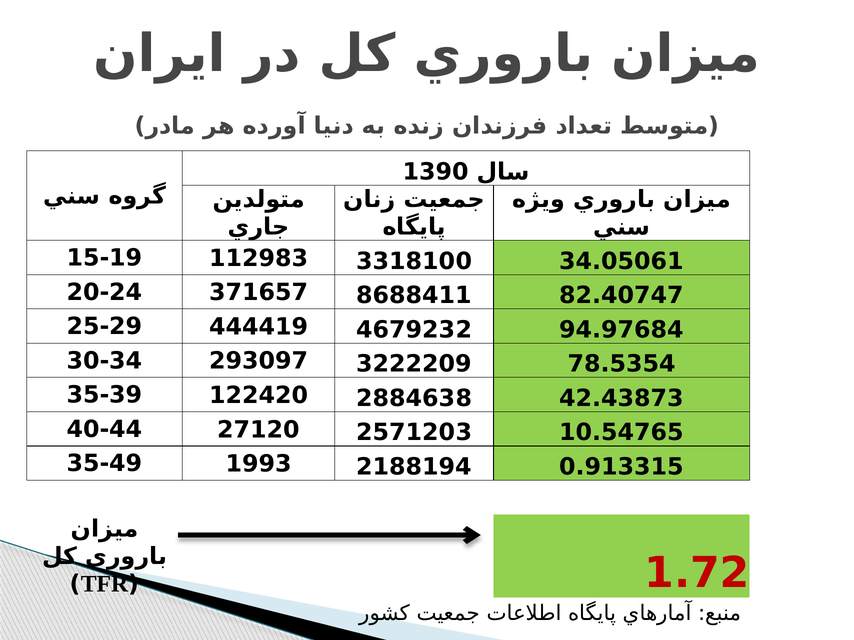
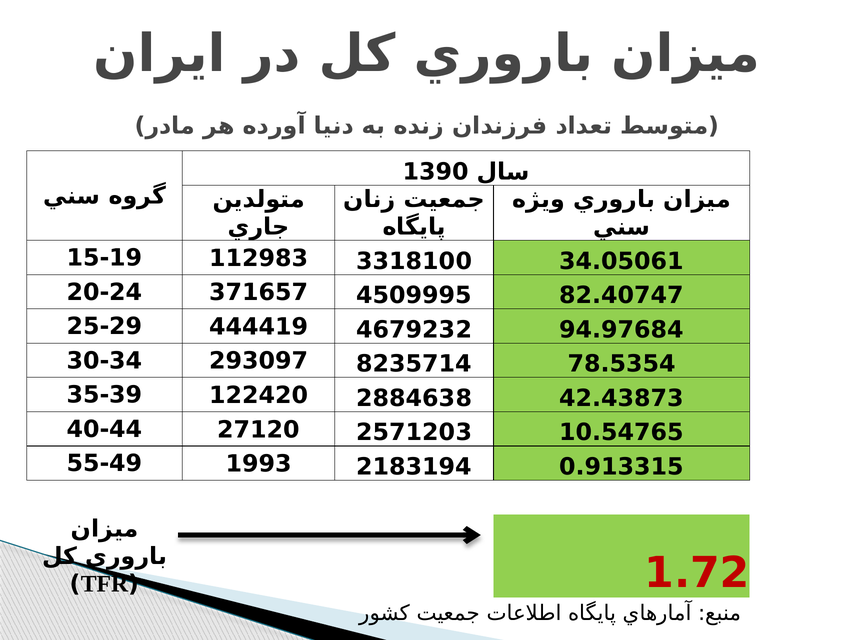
8688411: 8688411 -> 4509995 (414, 296)
3222209: 3222209 -> 8235714 (414, 364)
35-49: 35-49 -> 55-49 (104, 464)
2188194: 2188194 -> 2183194 (414, 467)
